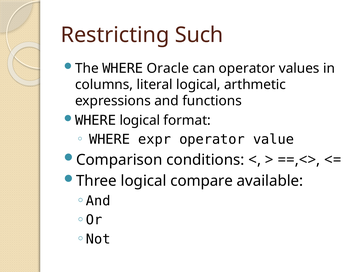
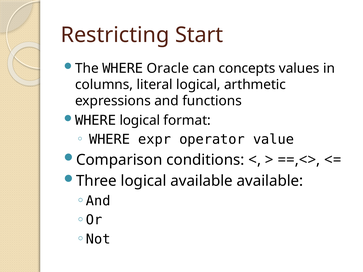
Such: Such -> Start (199, 35)
can operator: operator -> concepts (247, 68)
logical compare: compare -> available (202, 181)
